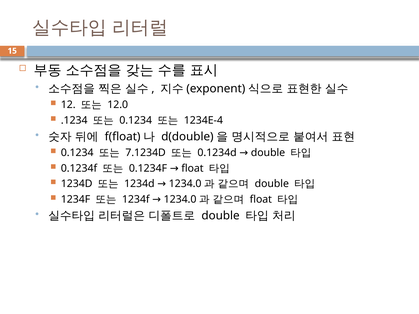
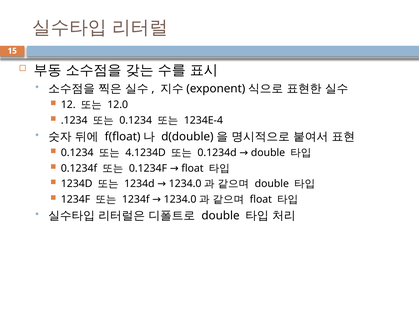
7.1234D: 7.1234D -> 4.1234D (146, 153)
